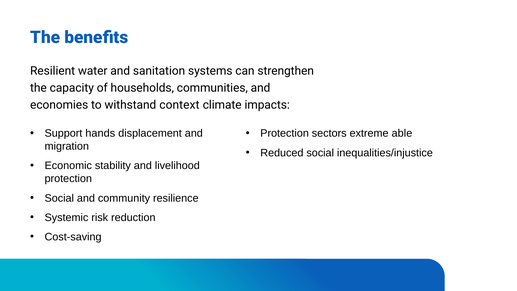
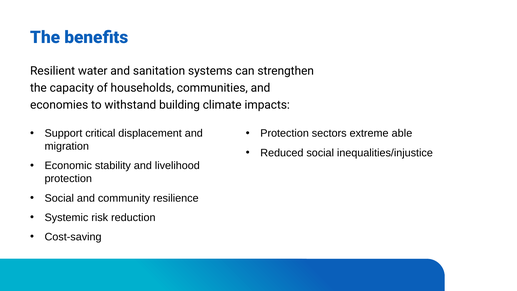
context: context -> building (180, 105)
hands: hands -> critical (100, 133)
